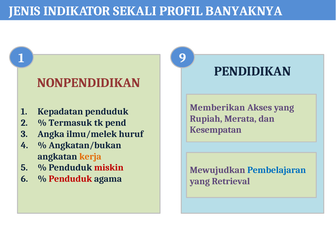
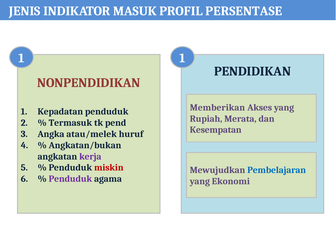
SEKALI: SEKALI -> MASUK (135, 11)
BANYAKNYA: BANYAKNYA -> PERSENTASE (244, 11)
1 9: 9 -> 1 (182, 58)
ilmu/melek: ilmu/melek -> atau/melek (92, 134)
kerja colour: orange -> purple (90, 156)
Penduduk colour: red -> purple (70, 179)
Retrieval: Retrieval -> Ekonomi (231, 181)
